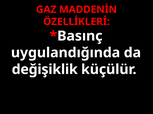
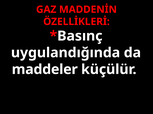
değişiklik: değişiklik -> maddeler (45, 70)
